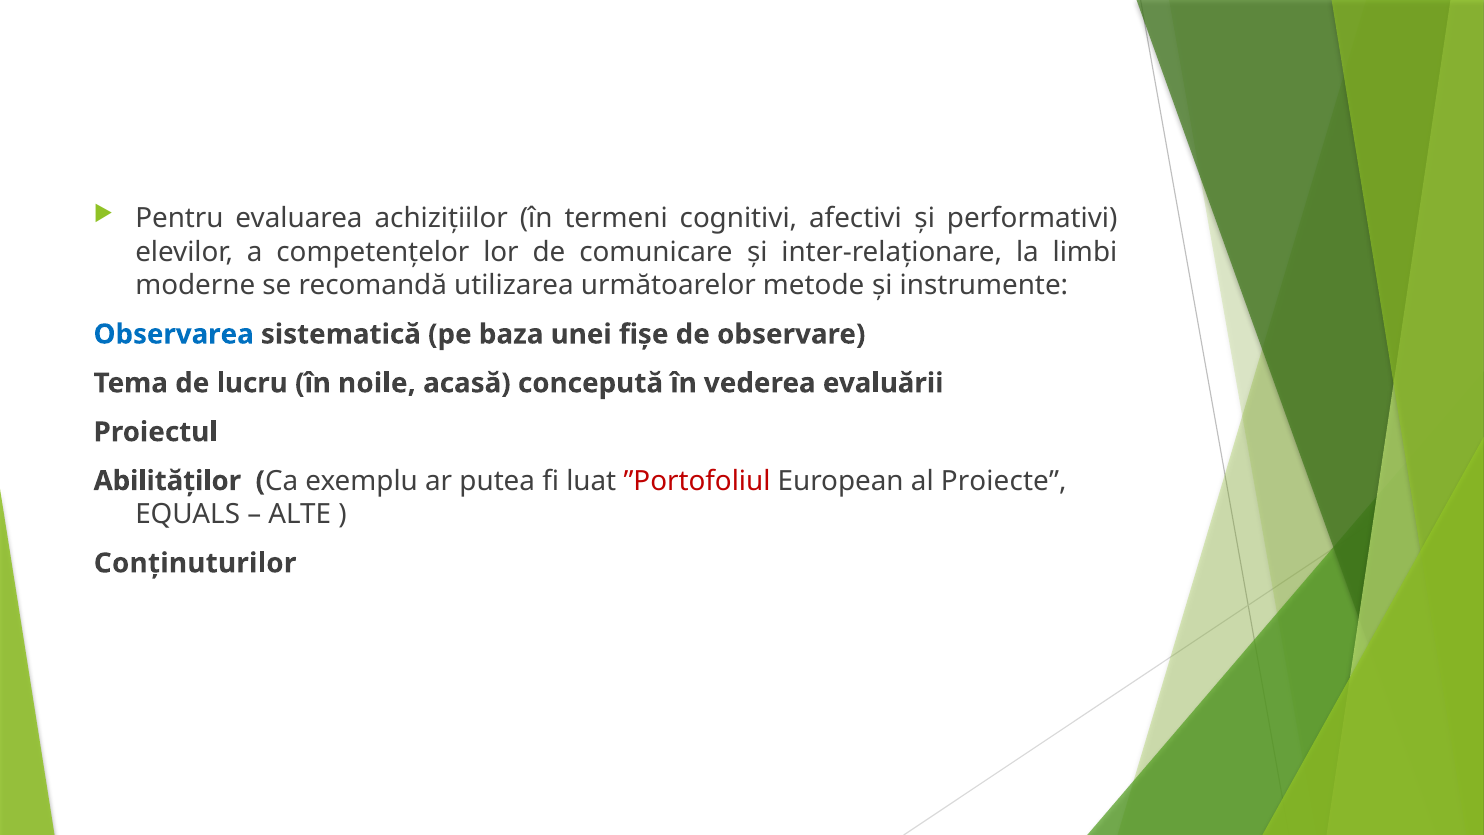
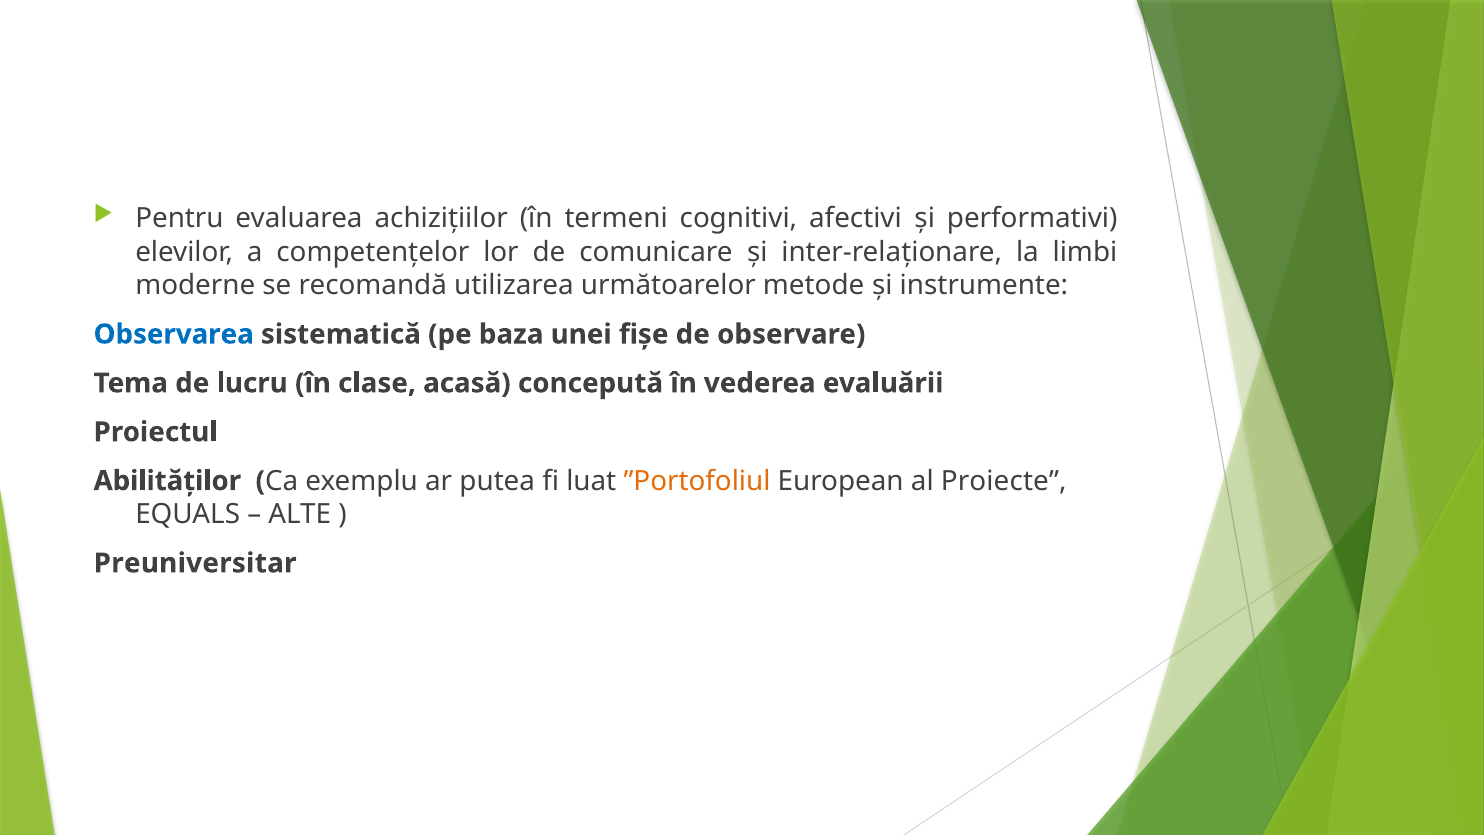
noile: noile -> clase (377, 383)
”Portofoliul colour: red -> orange (697, 481)
Conţinuturilor: Conţinuturilor -> Preuniversitar (195, 563)
